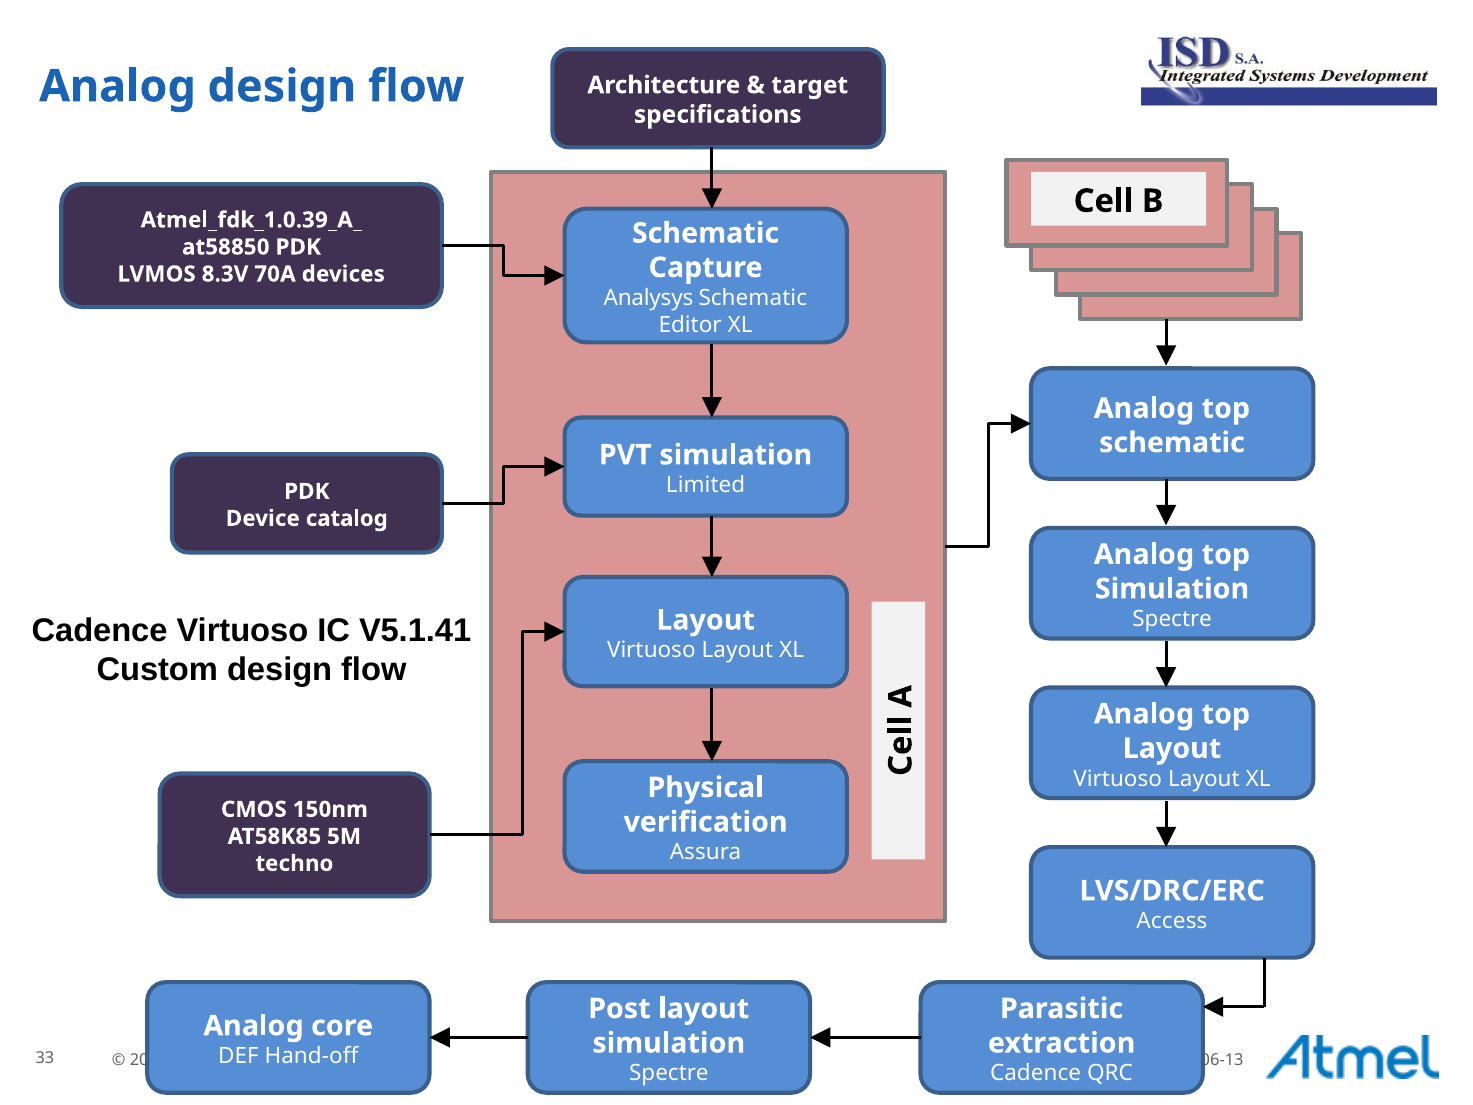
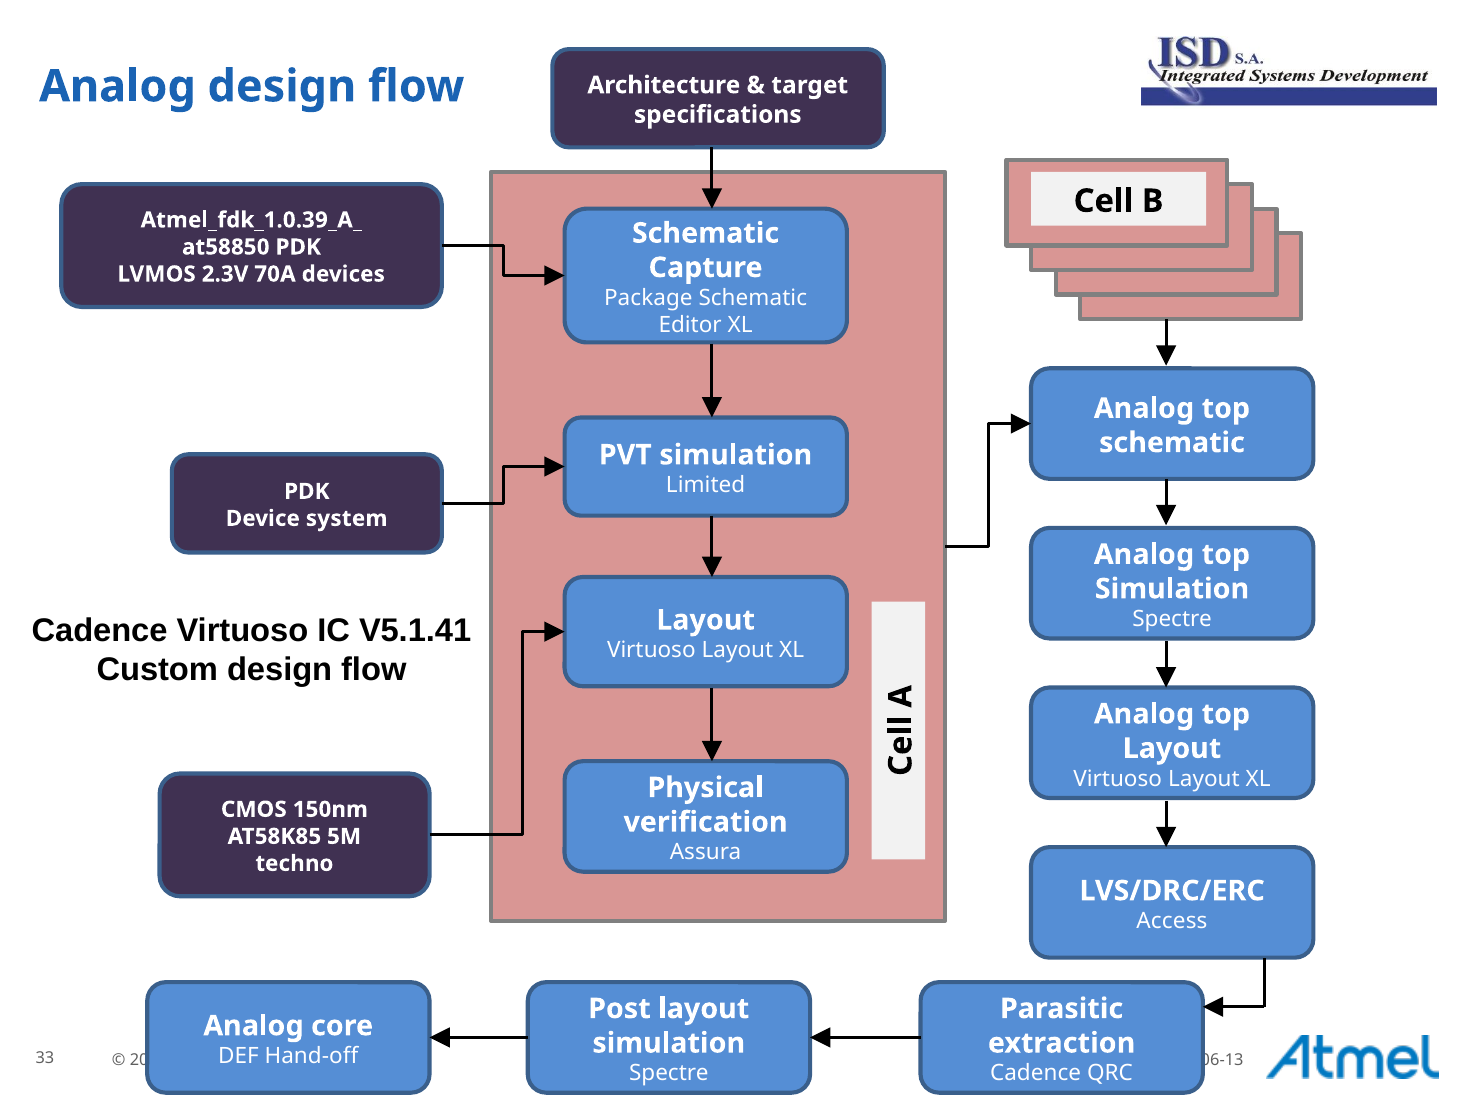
8.3V: 8.3V -> 2.3V (225, 274)
Analysys: Analysys -> Package (648, 298)
catalog: catalog -> system (347, 518)
